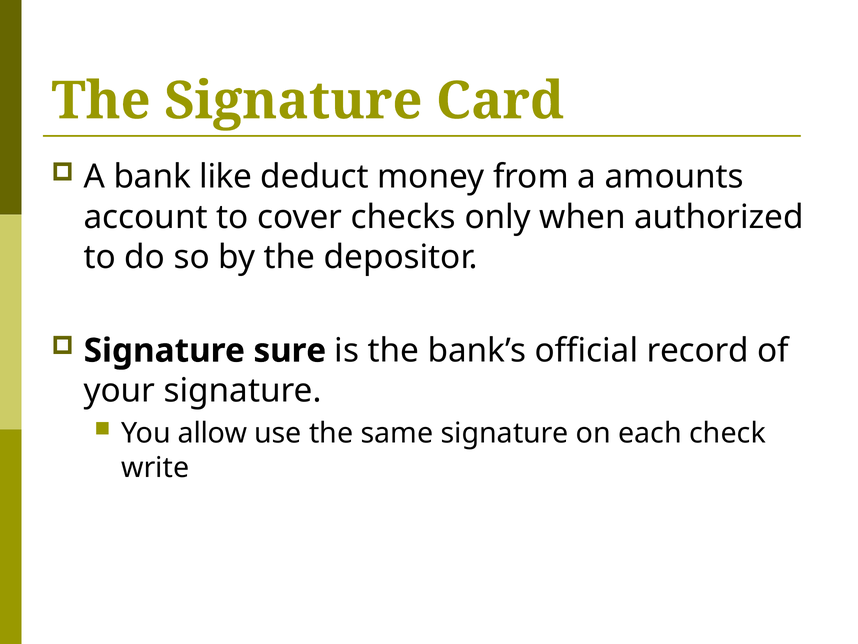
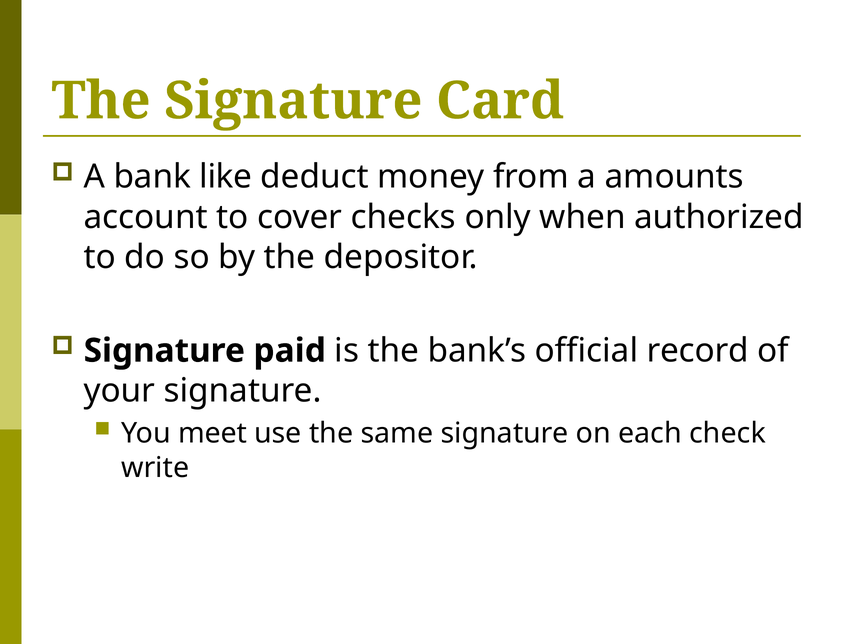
sure: sure -> paid (290, 350)
allow: allow -> meet (213, 433)
